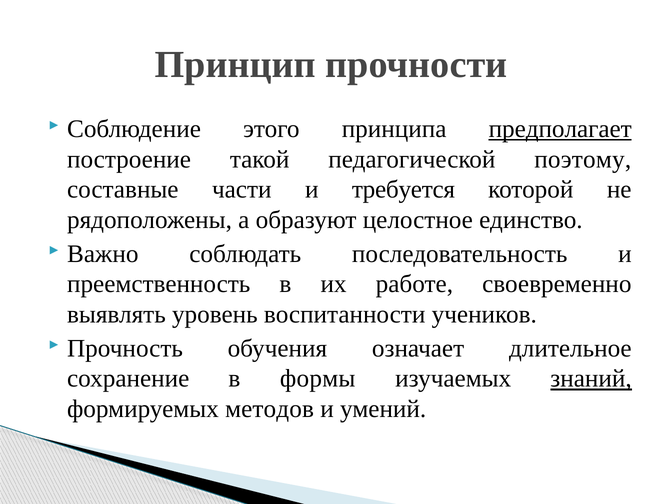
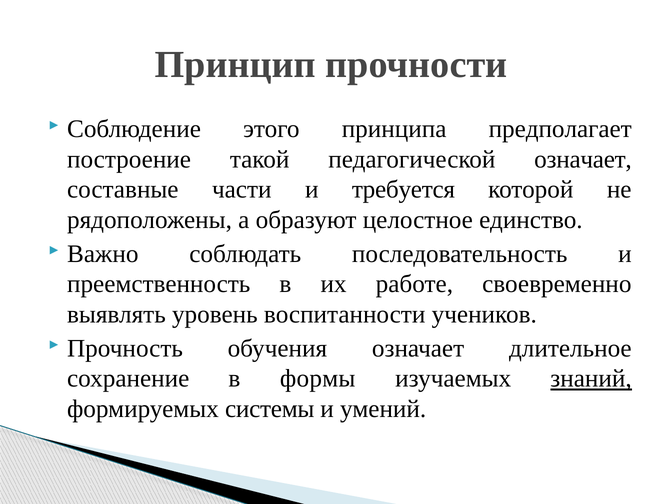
предполагает underline: present -> none (560, 129)
педагогической поэтому: поэтому -> означает (583, 159)
методов: методов -> системы (270, 409)
